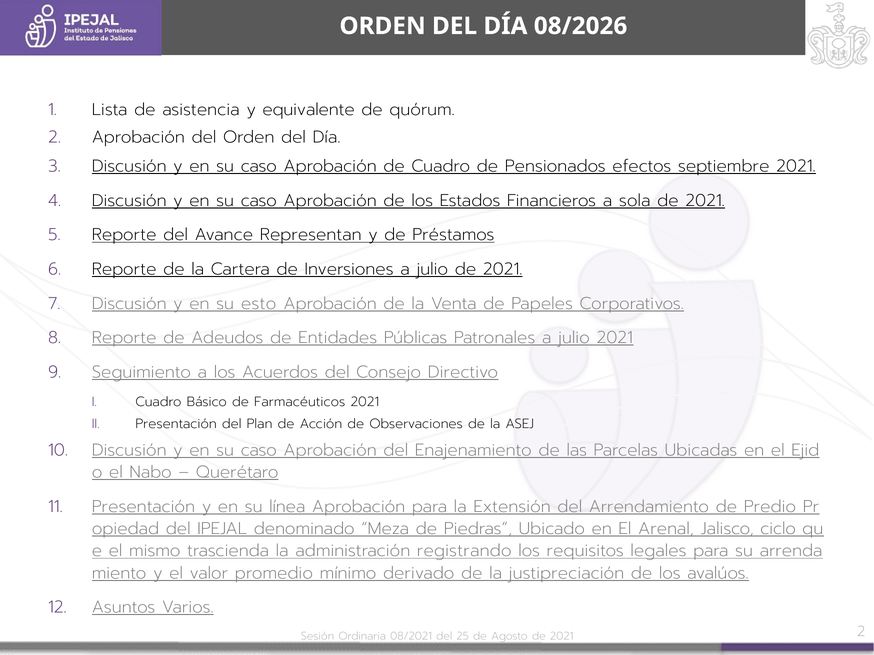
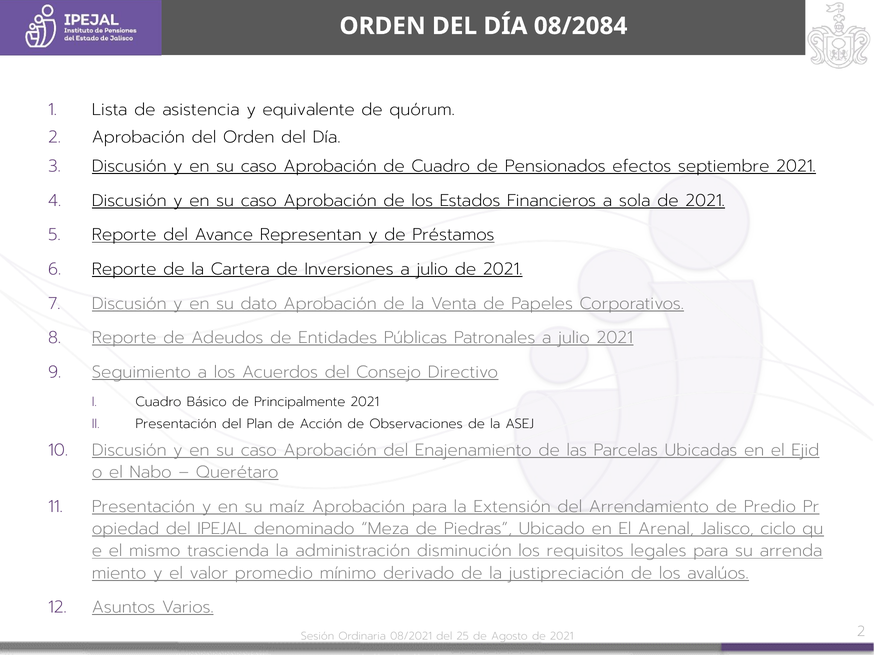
08/2026: 08/2026 -> 08/2084 (581, 26)
esto: esto -> dato (259, 304)
Farmacéuticos: Farmacéuticos -> Principalmente (300, 402)
línea: línea -> maíz (287, 507)
registrando: registrando -> disminución (464, 551)
